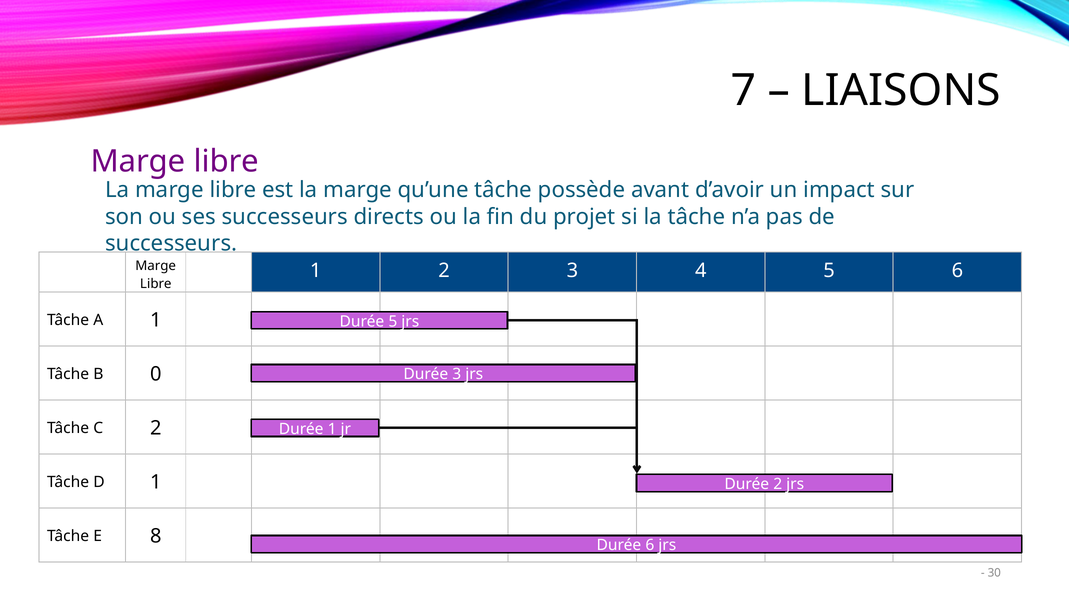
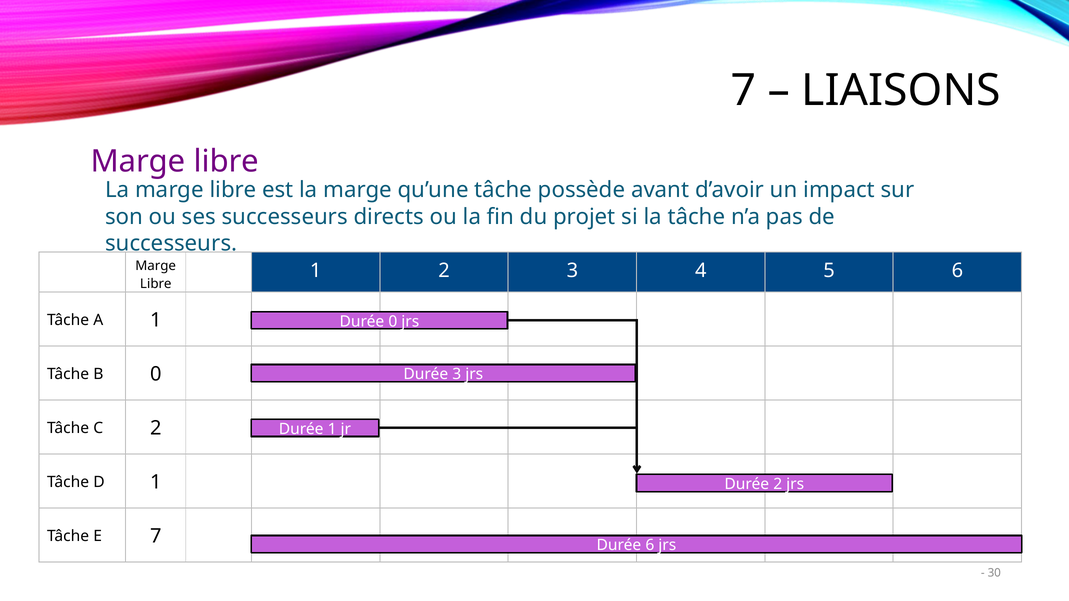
Durée 5: 5 -> 0 (393, 322)
E 8: 8 -> 7 (156, 537)
